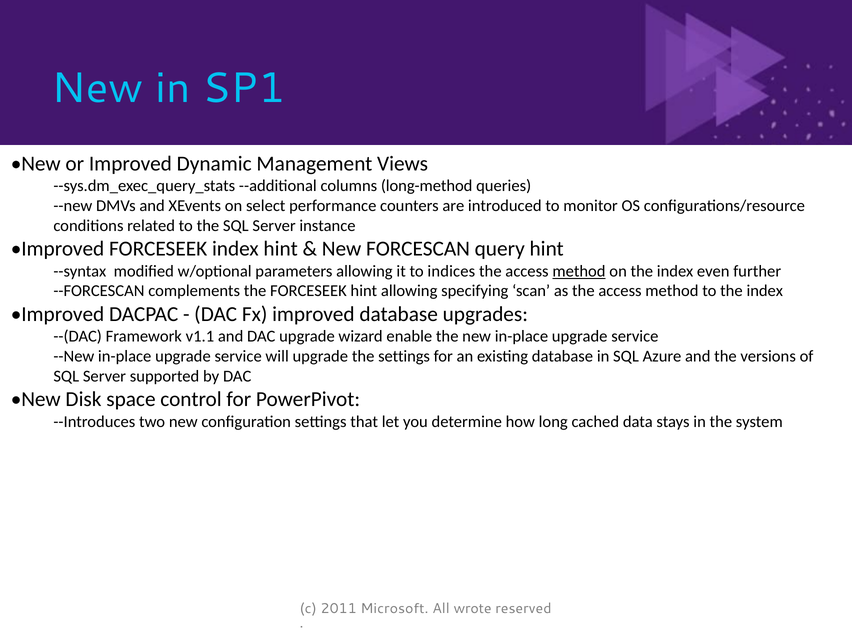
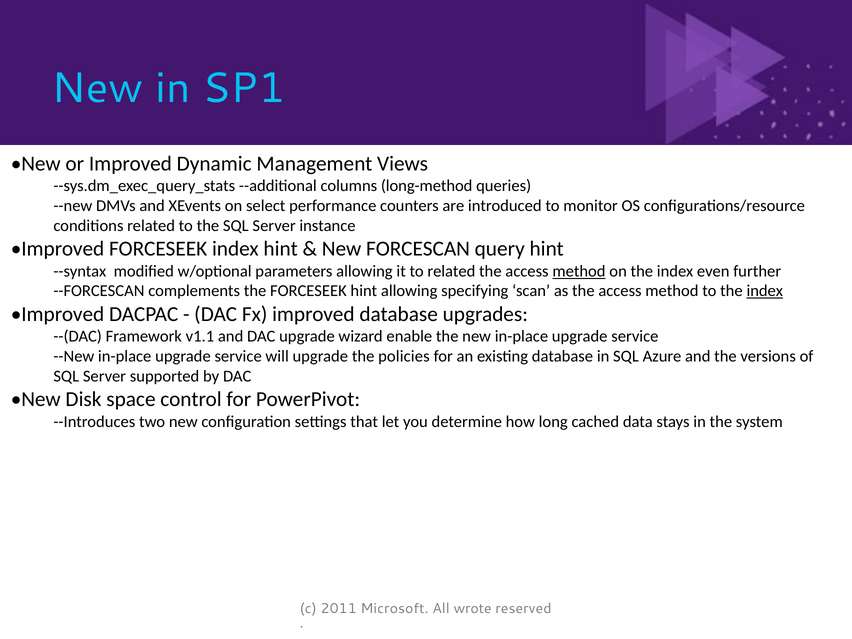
to indices: indices -> related (451, 271)
index underline: none -> present (765, 291)
the settings: settings -> policies (404, 356)
